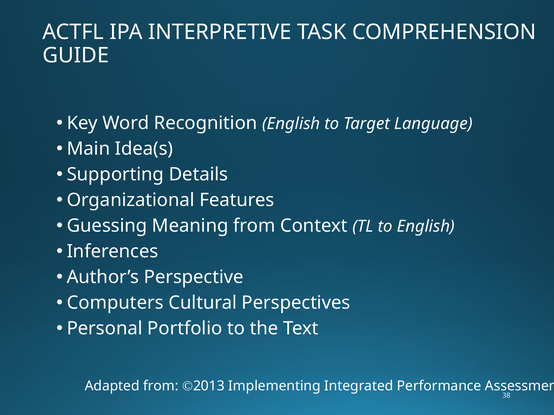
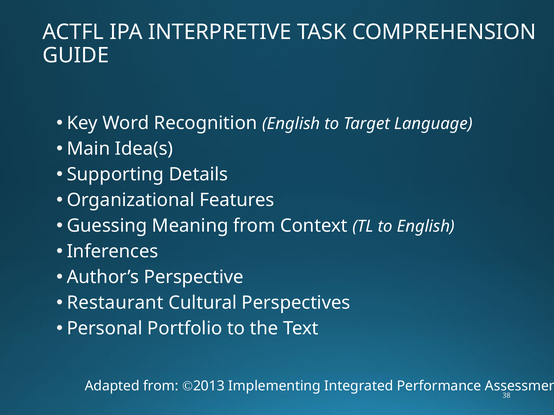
Computers: Computers -> Restaurant (115, 303)
